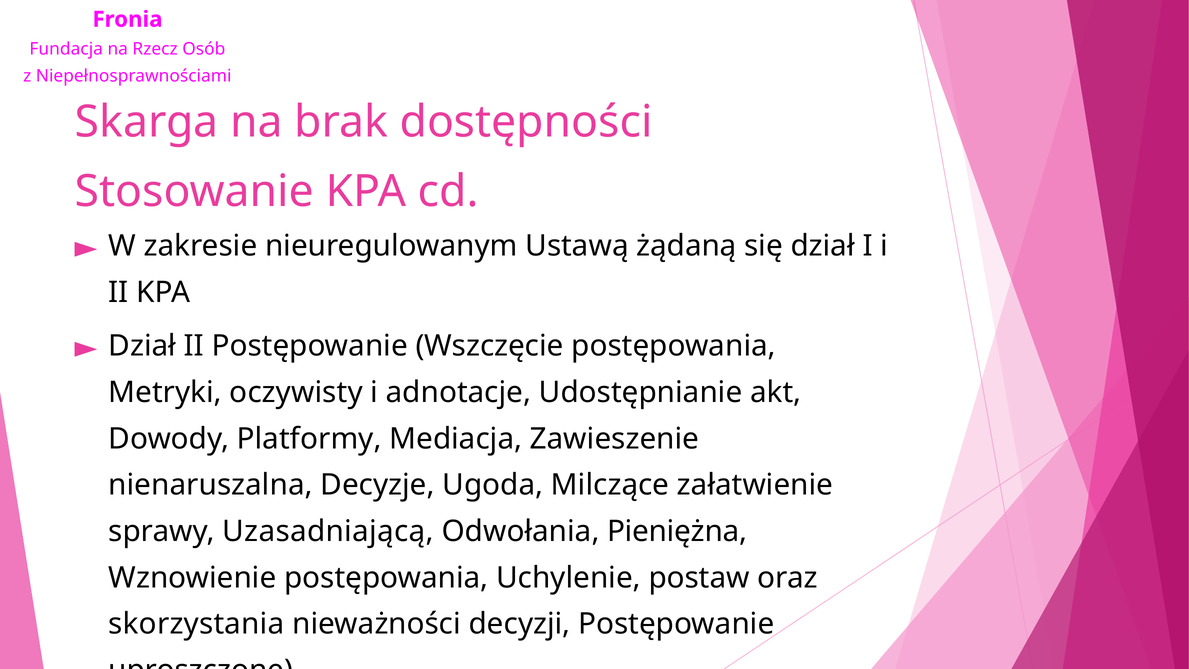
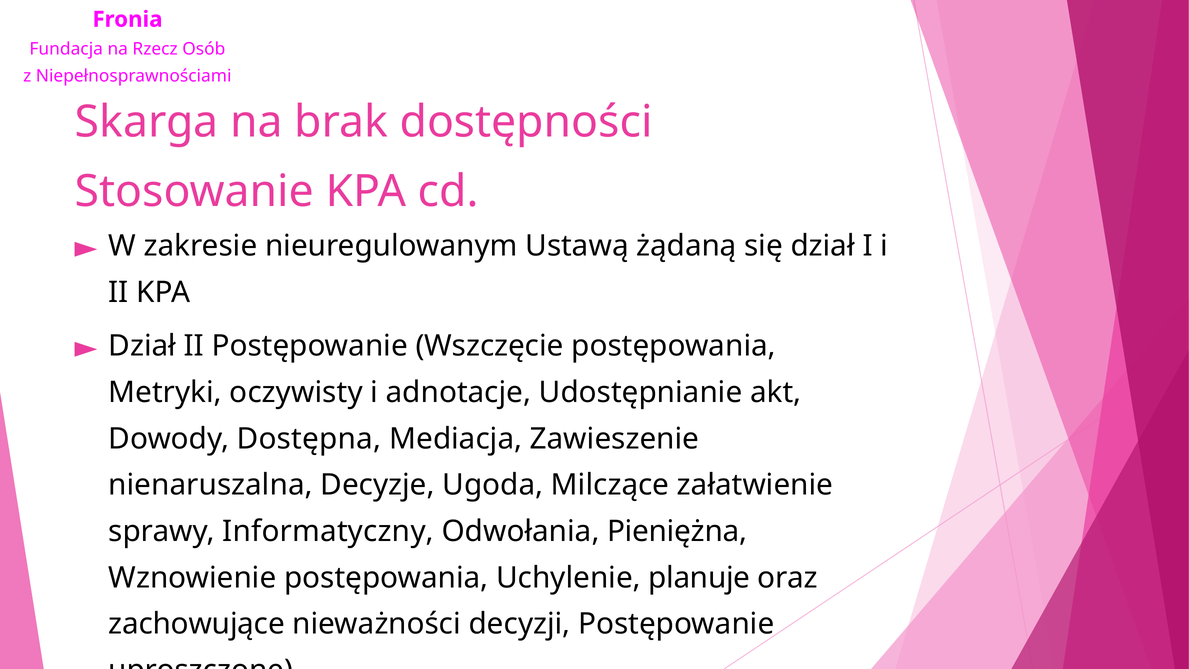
Platformy: Platformy -> Dostępna (309, 439)
Uzasadniającą: Uzasadniającą -> Informatyczny (328, 531)
postaw: postaw -> planuje (699, 578)
skorzystania: skorzystania -> zachowujące (197, 624)
